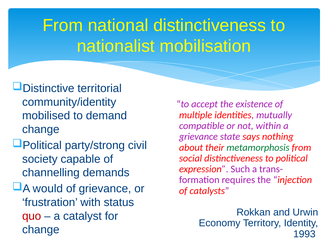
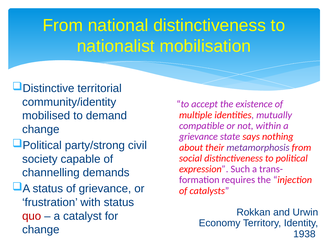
metamorphosis colour: green -> purple (258, 147)
would: would -> status (48, 189)
1993: 1993 -> 1938 (304, 234)
